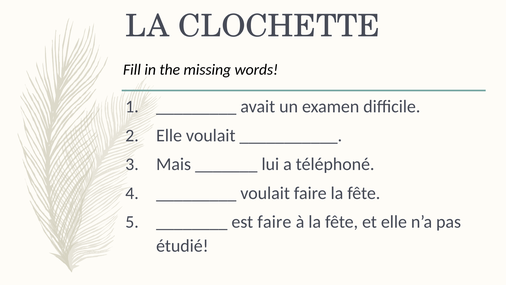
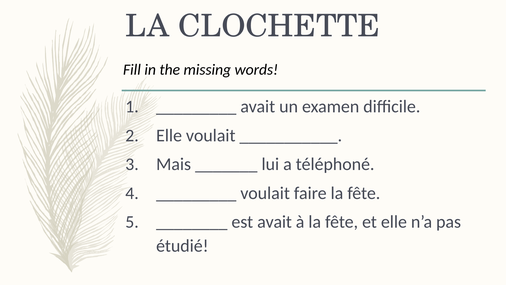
est faire: faire -> avait (275, 222)
